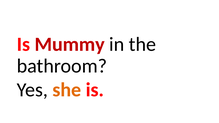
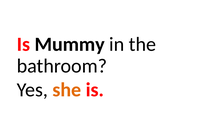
Mummy colour: red -> black (70, 44)
